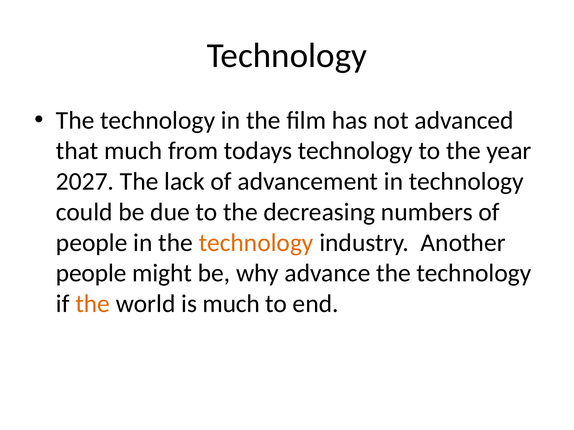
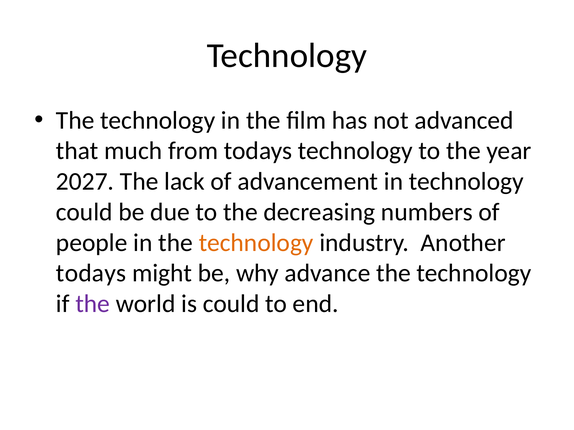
people: people -> todays (91, 274)
the colour: orange -> purple (93, 304)
is much: much -> could (231, 304)
